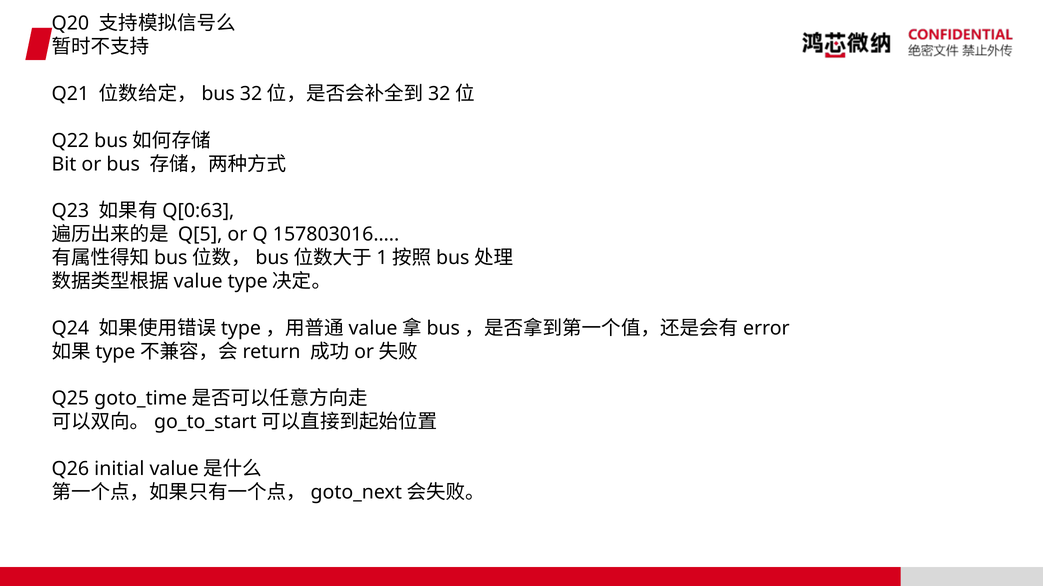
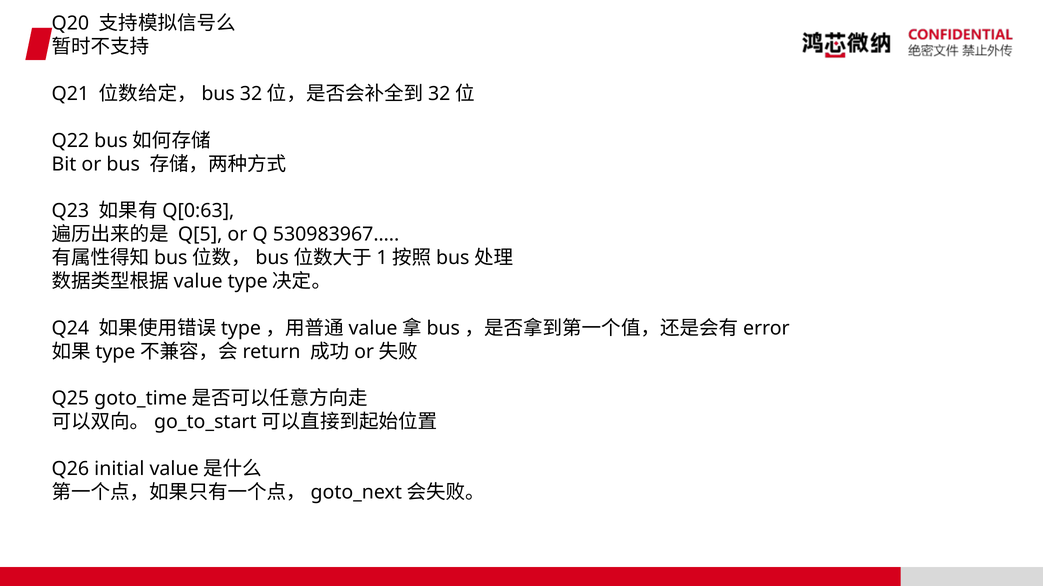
157803016…: 157803016… -> 530983967… (336, 235)
